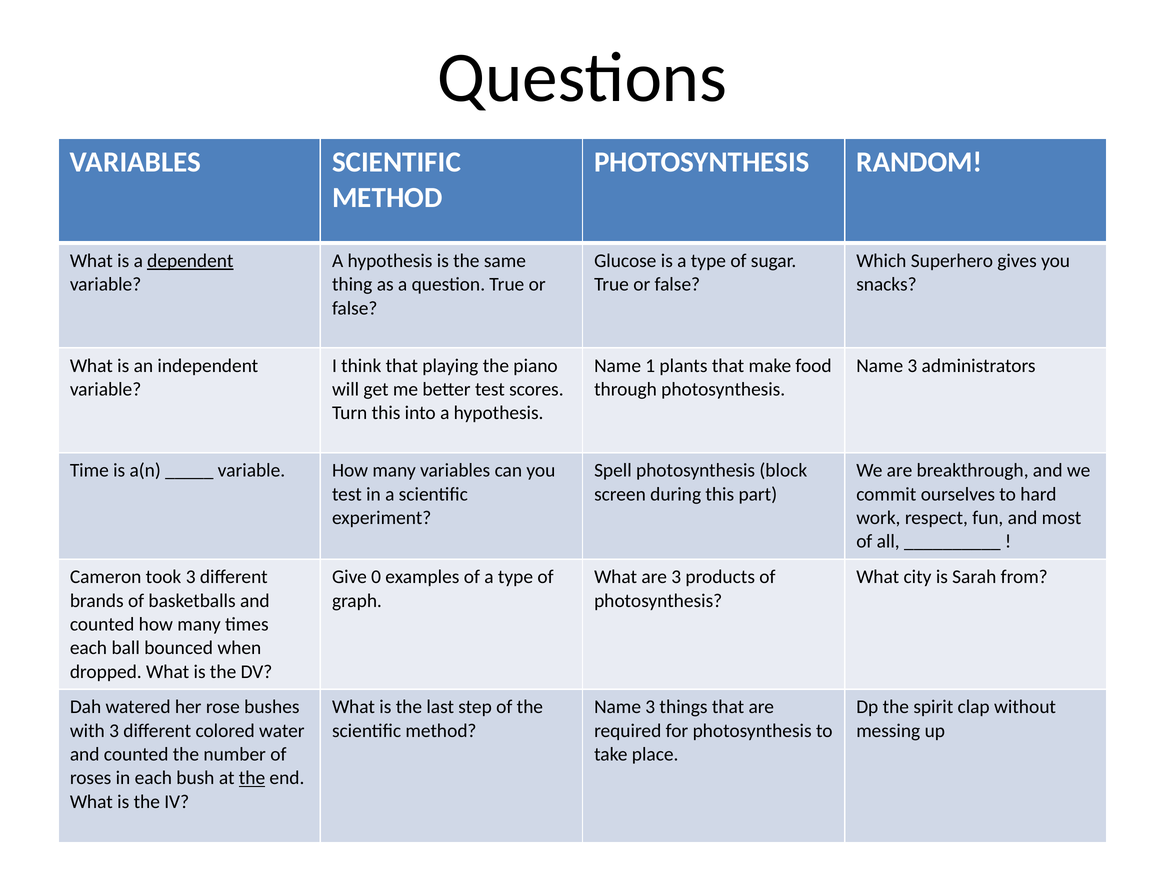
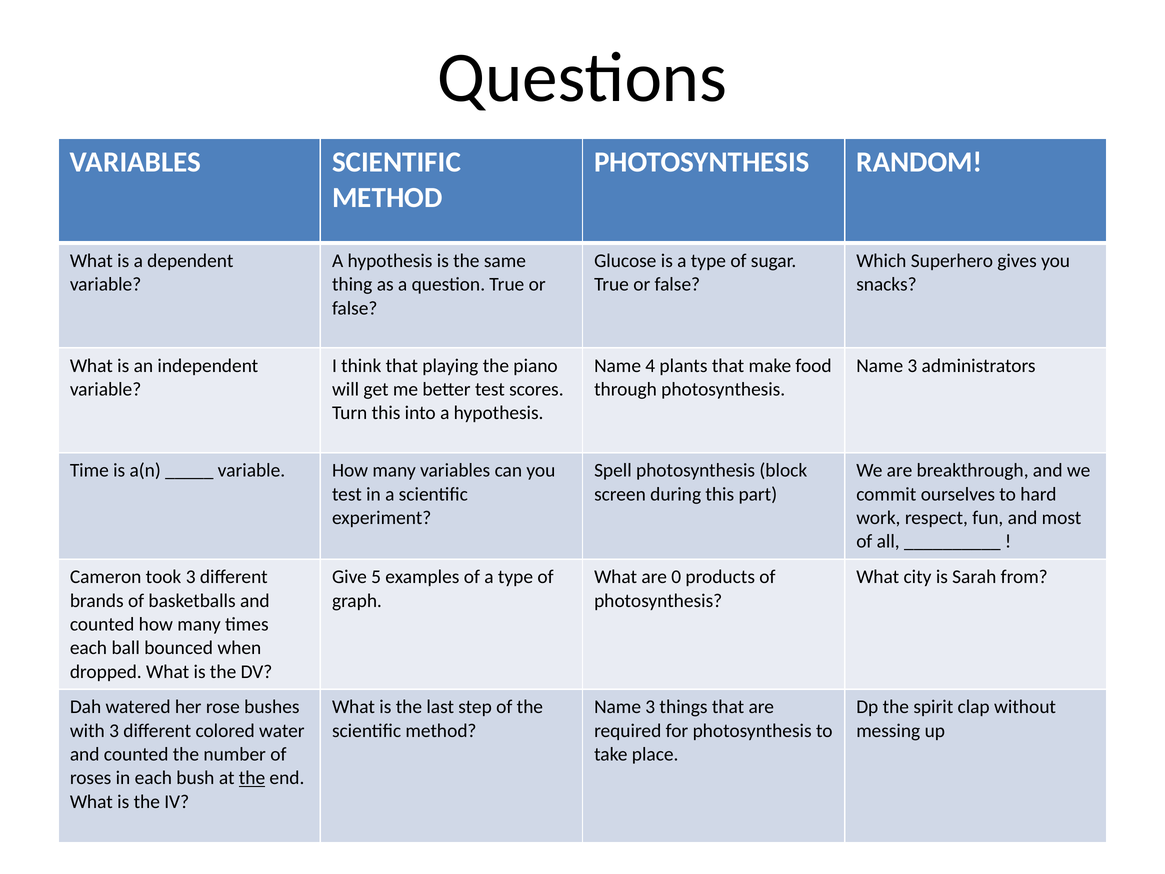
dependent underline: present -> none (190, 261)
1: 1 -> 4 (650, 366)
0: 0 -> 5 (376, 577)
are 3: 3 -> 0 (676, 577)
